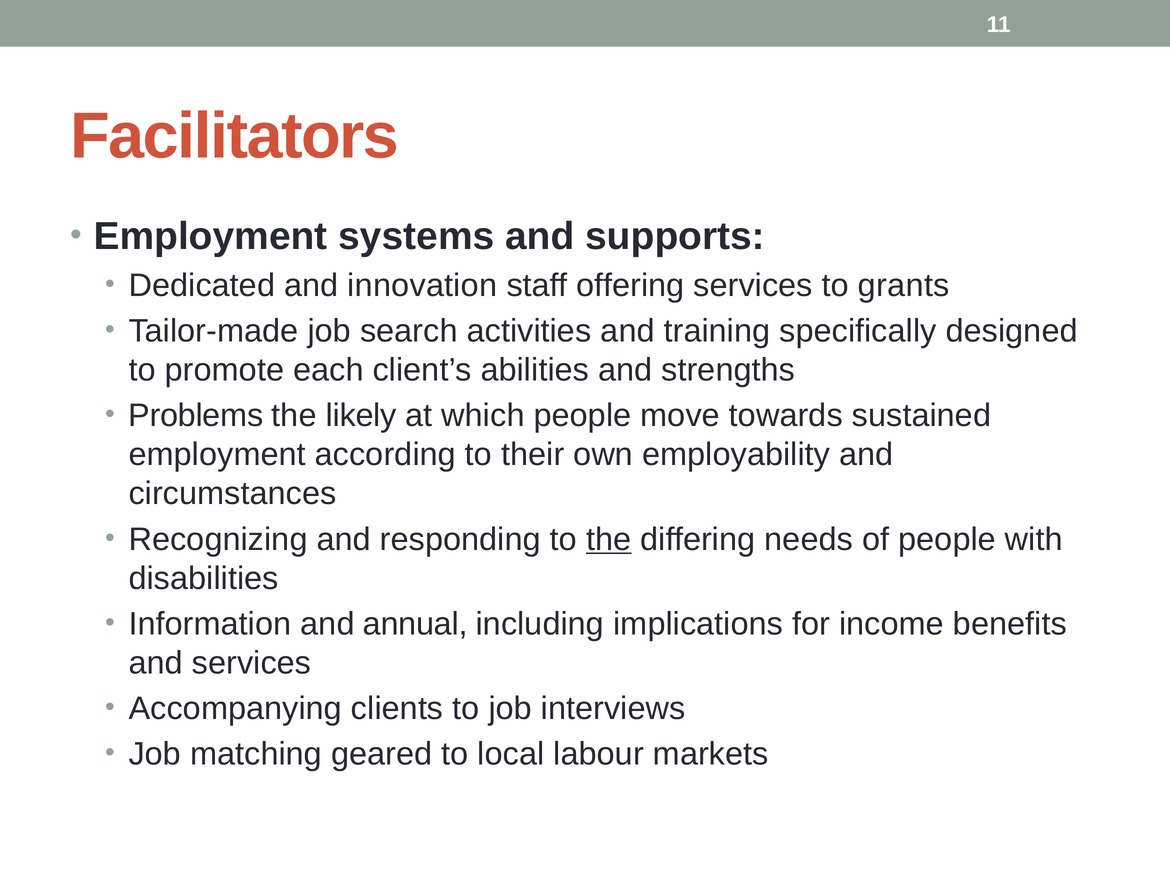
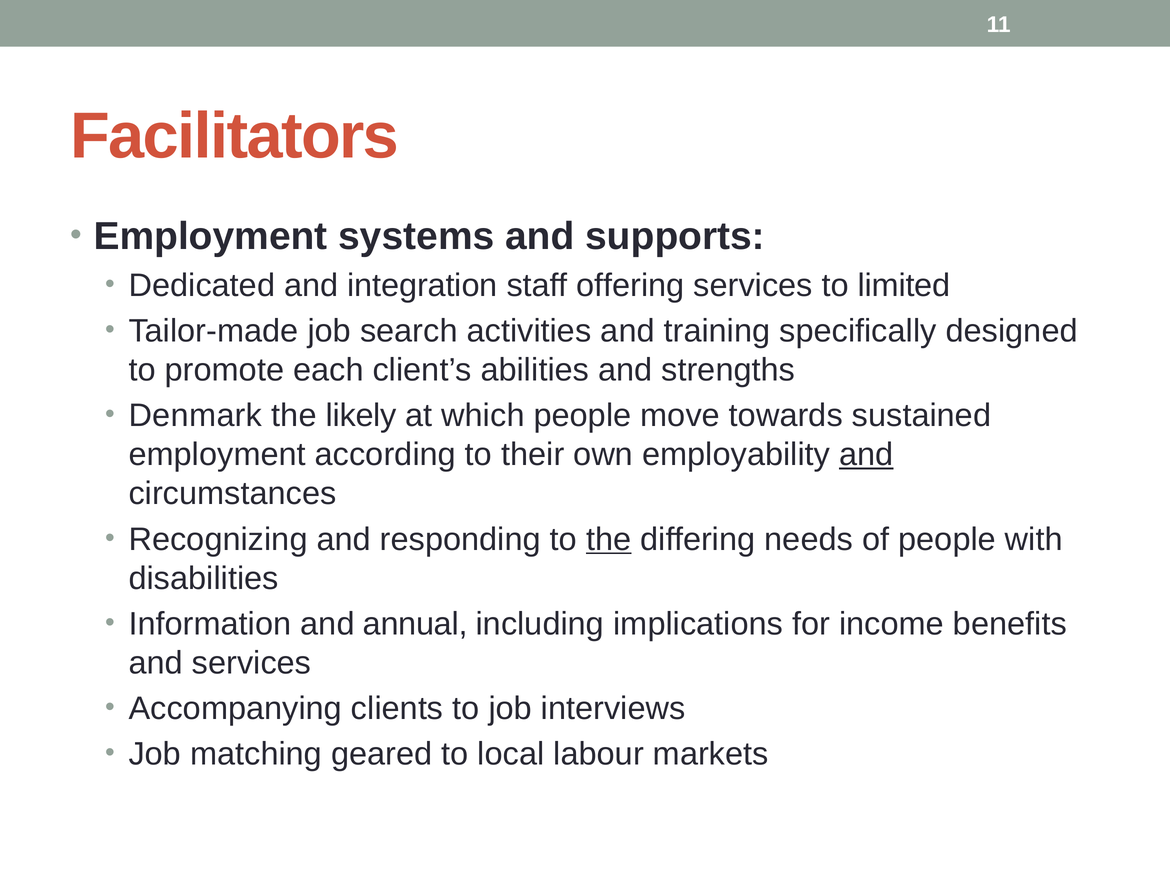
innovation: innovation -> integration (422, 286)
grants: grants -> limited (904, 286)
Problems: Problems -> Denmark (195, 416)
and underline: none -> present (866, 455)
